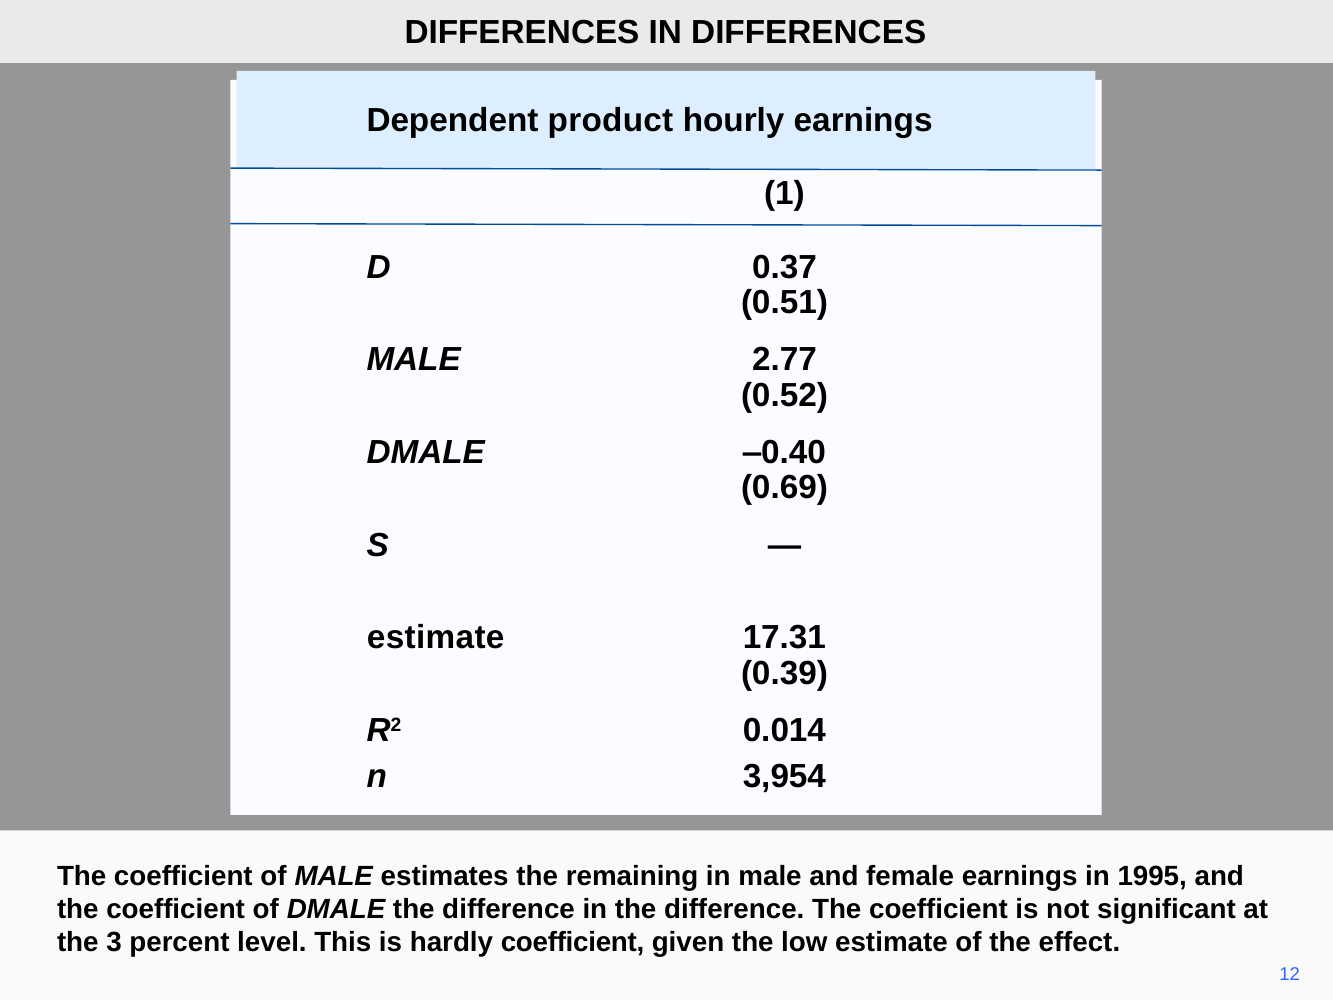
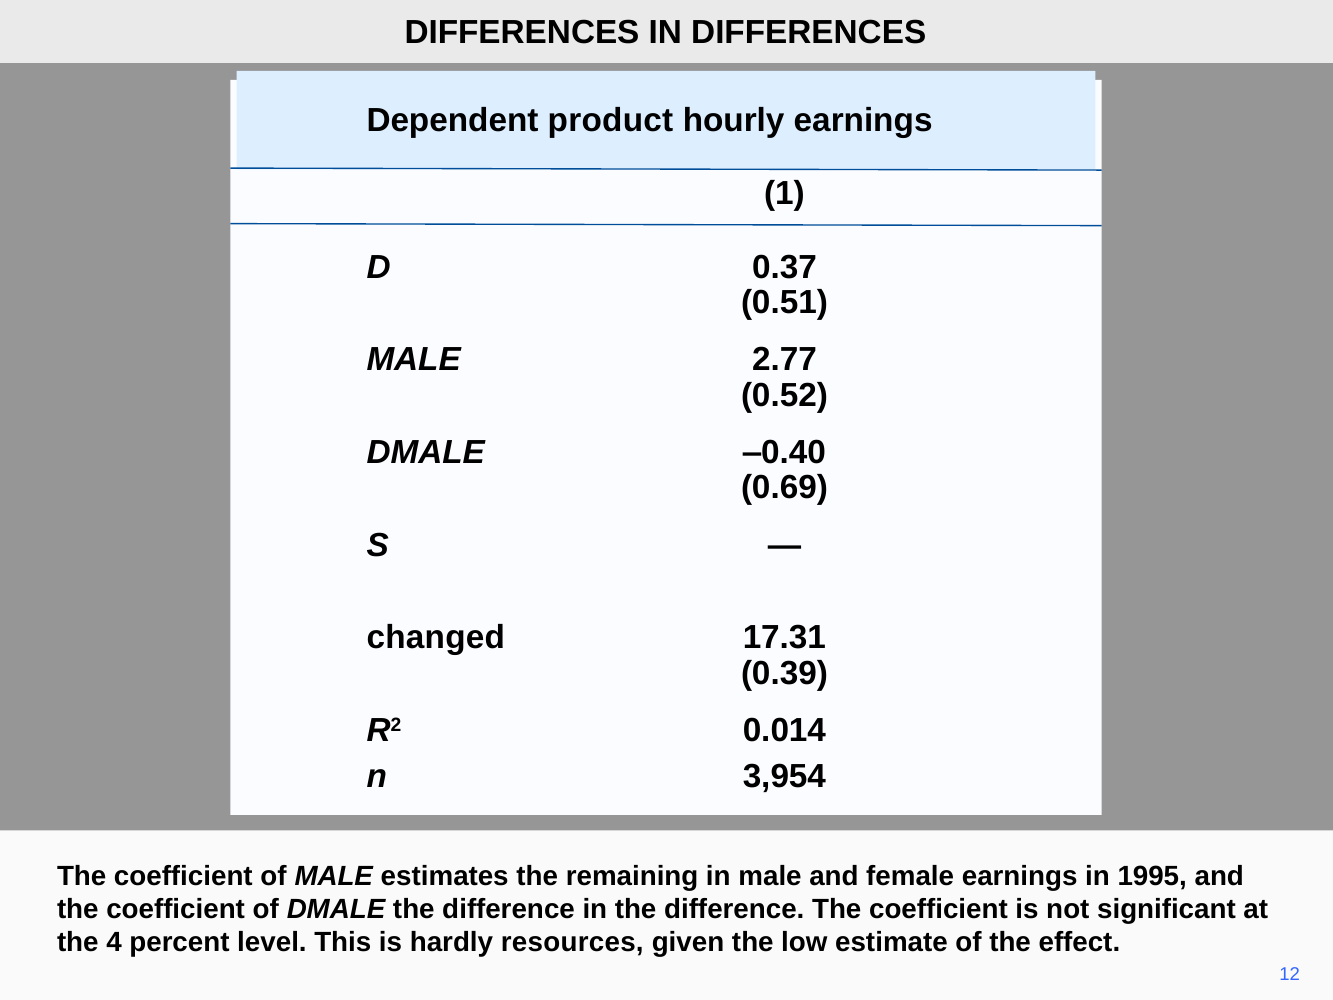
estimate: estimate -> changed (436, 638)
3: 3 -> 4 (114, 943)
hardly coefficient: coefficient -> resources (572, 943)
